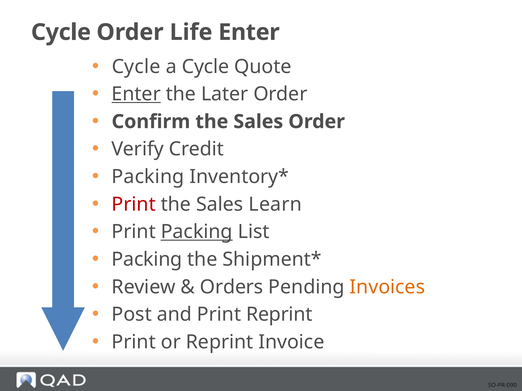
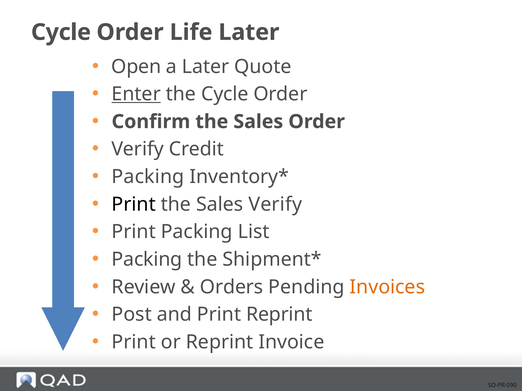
Life Enter: Enter -> Later (249, 32)
Cycle: Cycle -> Open (136, 67)
a Cycle: Cycle -> Later (206, 67)
the Later: Later -> Cycle (225, 94)
Print colour: red -> black (134, 205)
Sales Learn: Learn -> Verify (275, 205)
Packing underline: present -> none (197, 232)
